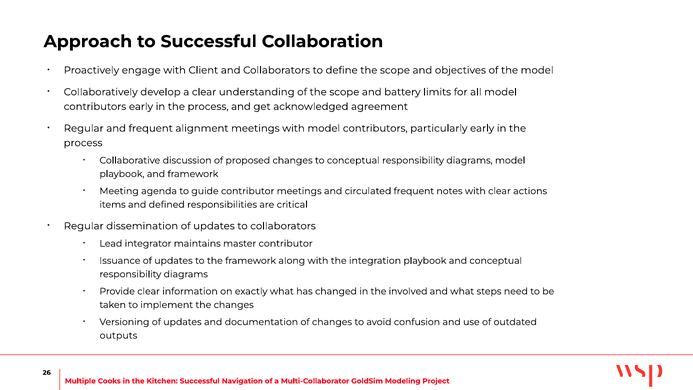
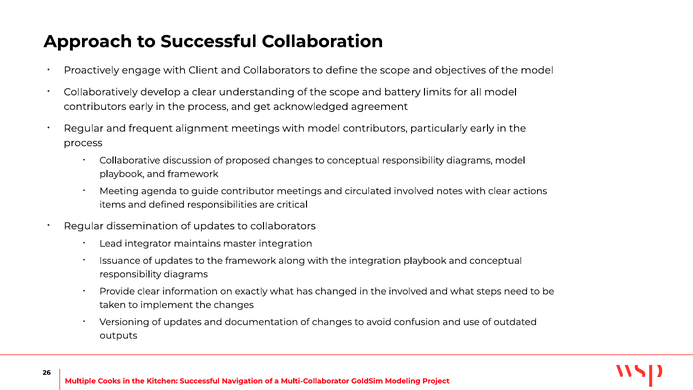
circulated frequent: frequent -> involved (414, 191)
master contributor: contributor -> integration (286, 243)
